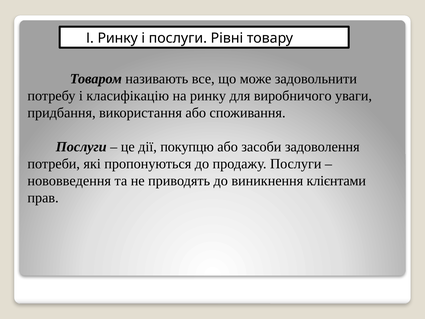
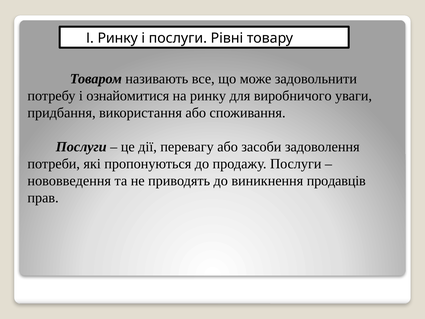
класифікацію: класифікацію -> ознайомитися (128, 96)
покупцю: покупцю -> перевагу (187, 147)
клієнтами: клієнтами -> продавців (336, 181)
